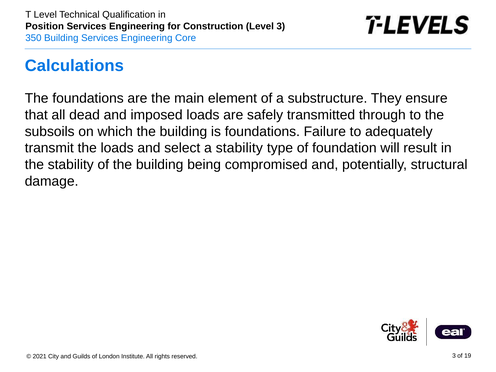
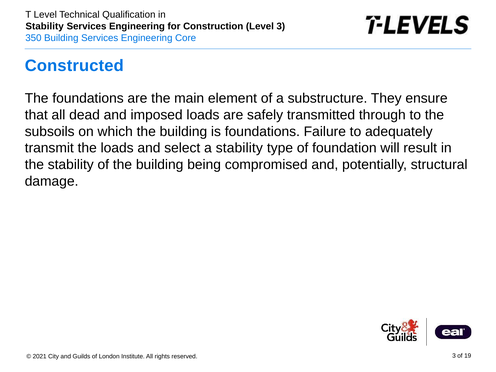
Position: Position -> Stability (45, 26)
Calculations: Calculations -> Constructed (74, 66)
